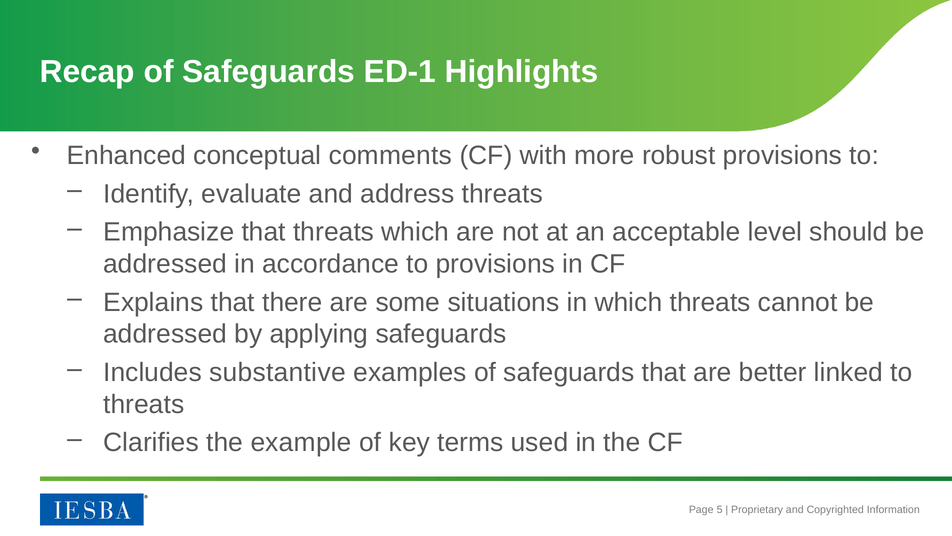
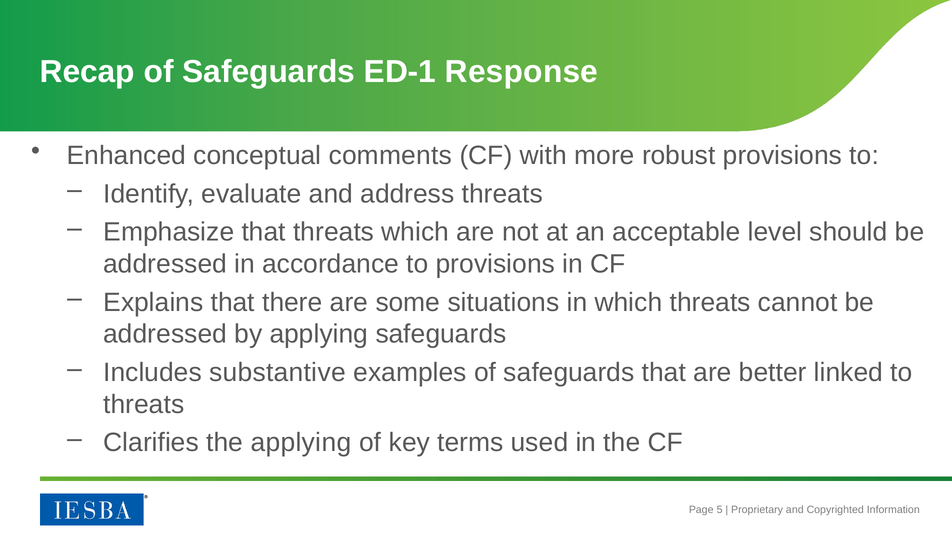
Highlights: Highlights -> Response (522, 72)
the example: example -> applying (301, 442)
